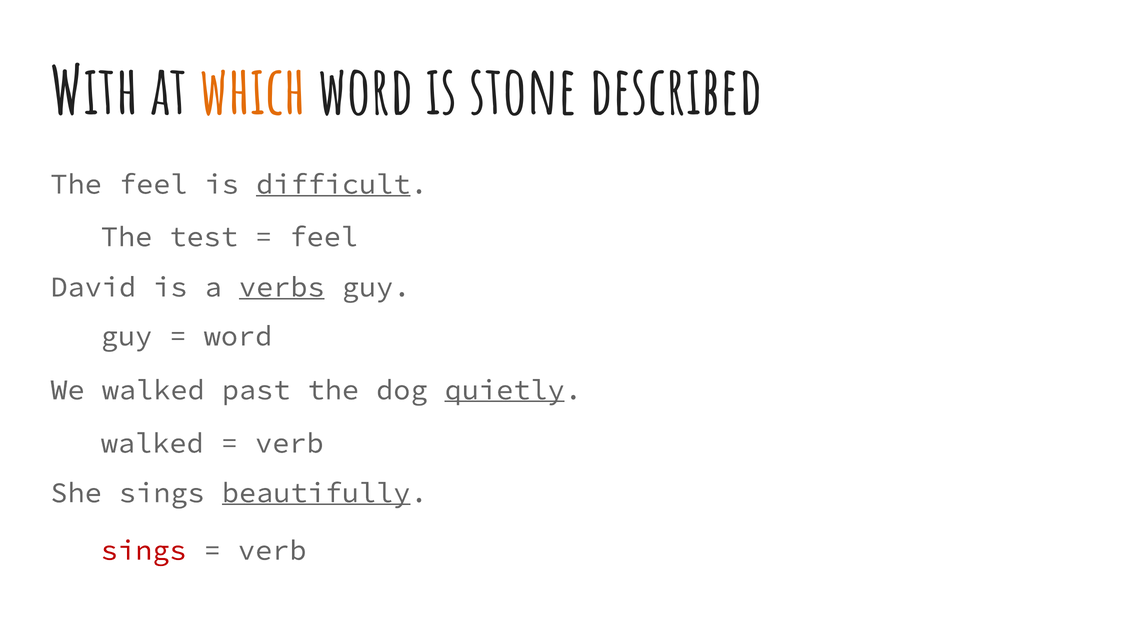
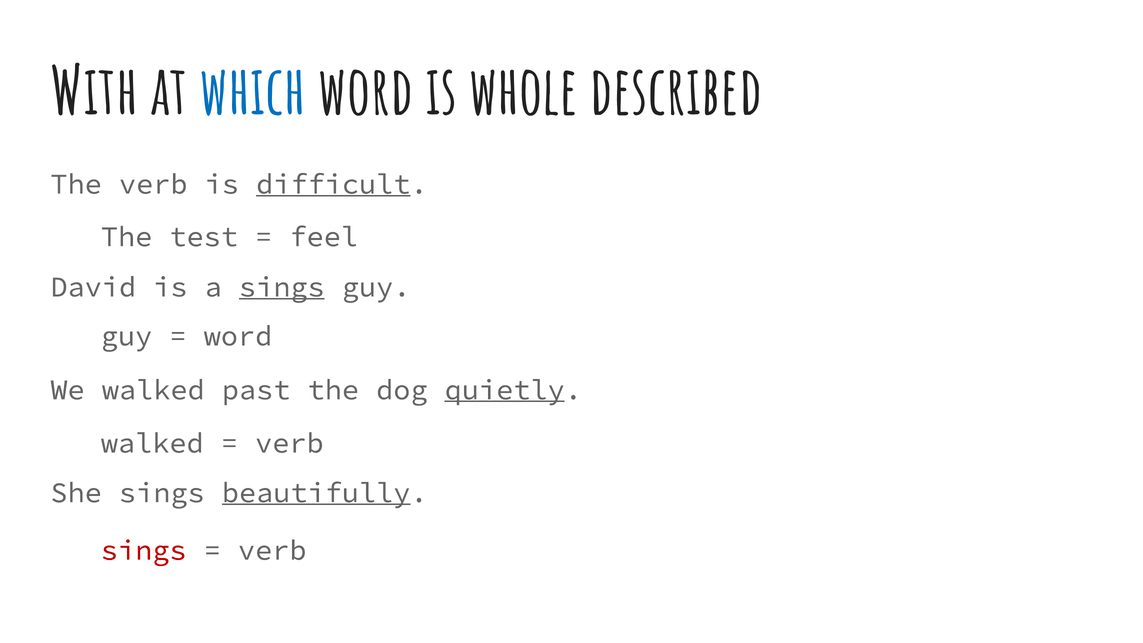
which colour: orange -> blue (253, 93)
stone: stone -> whole (524, 93)
The feel: feel -> verb (153, 184)
a verbs: verbs -> sings (282, 287)
